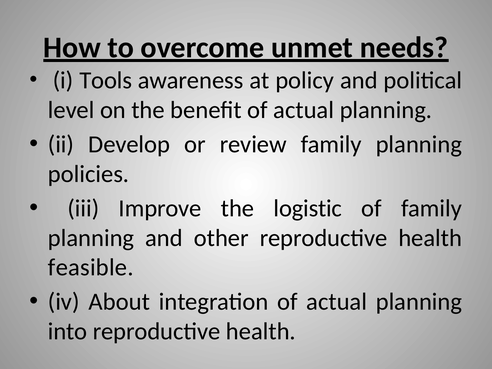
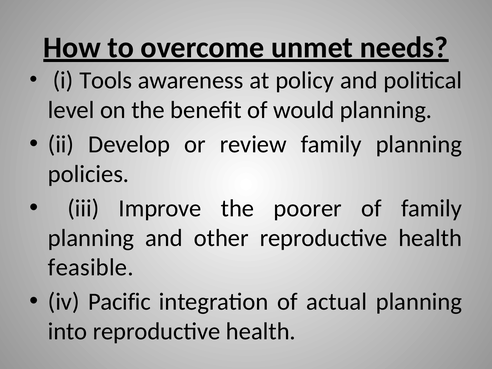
benefit of actual: actual -> would (304, 110)
logistic: logistic -> poorer (308, 208)
About: About -> Pacific (119, 302)
